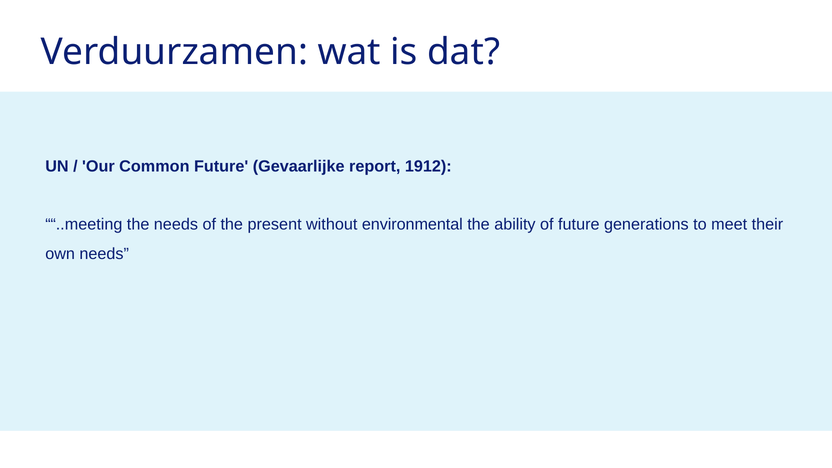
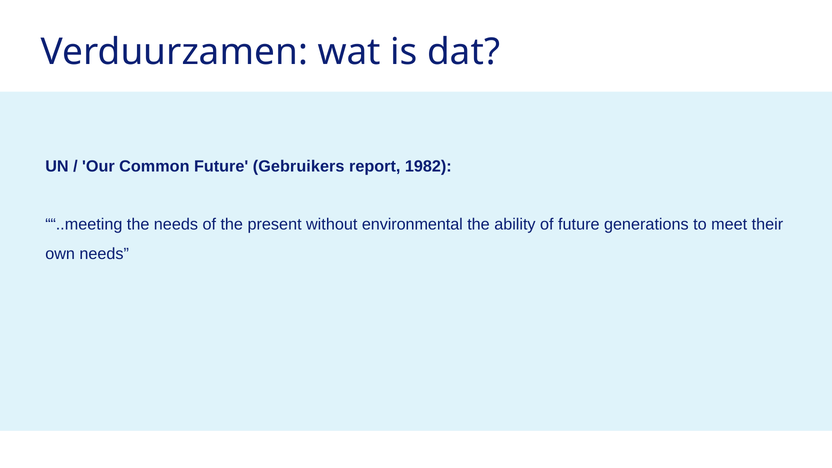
Gevaarlijke: Gevaarlijke -> Gebruikers (299, 166)
1912: 1912 -> 1982 (428, 166)
